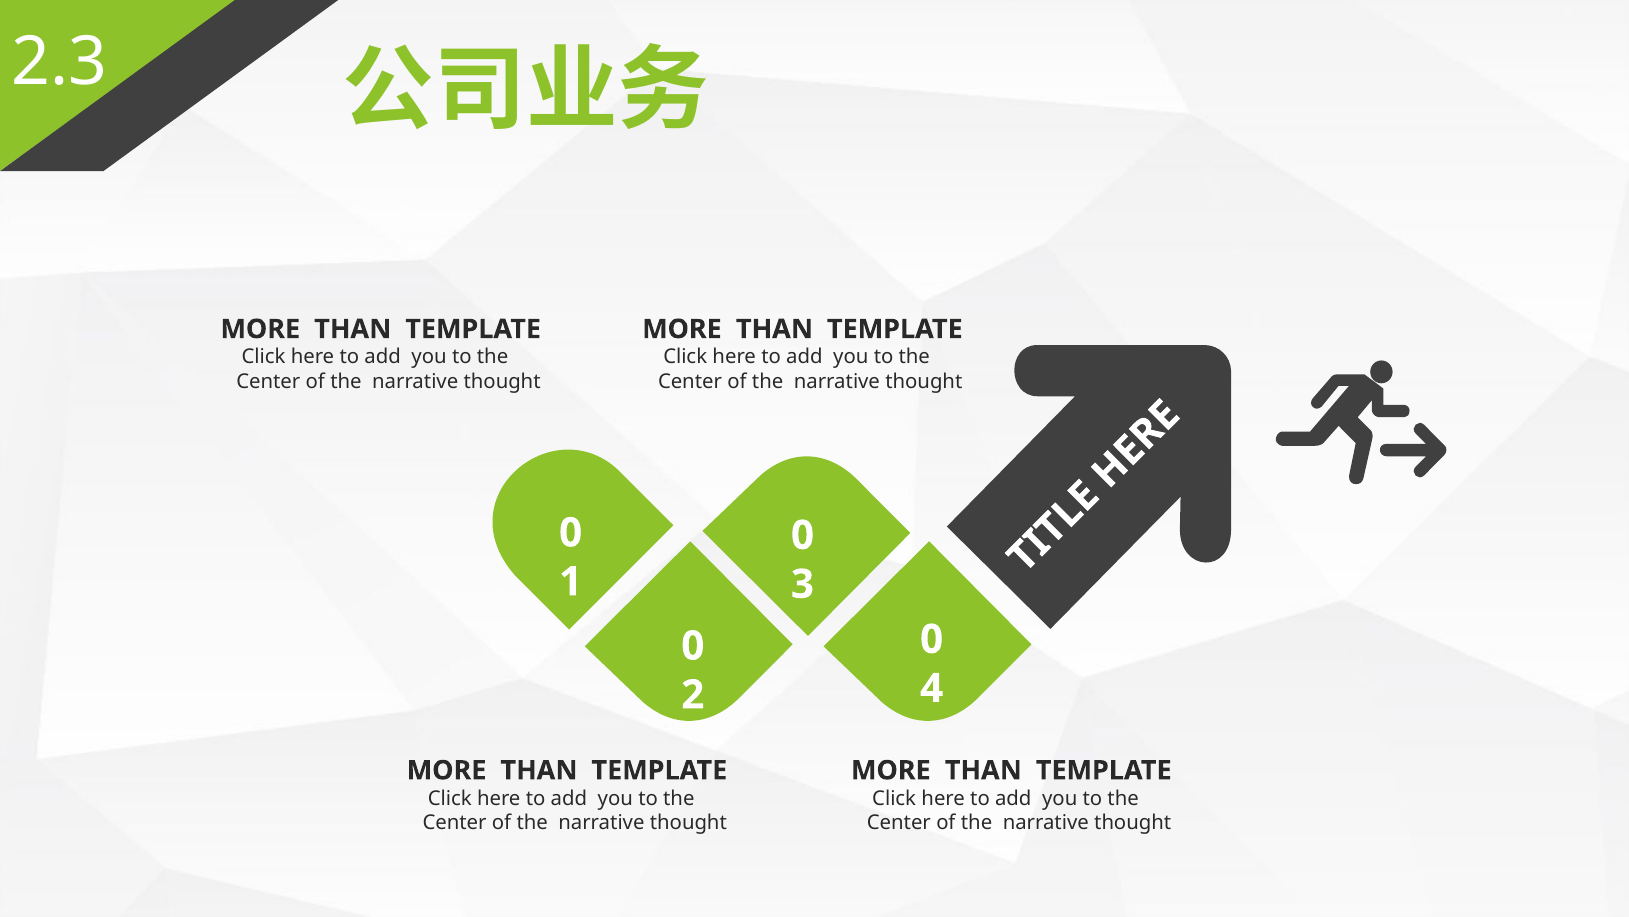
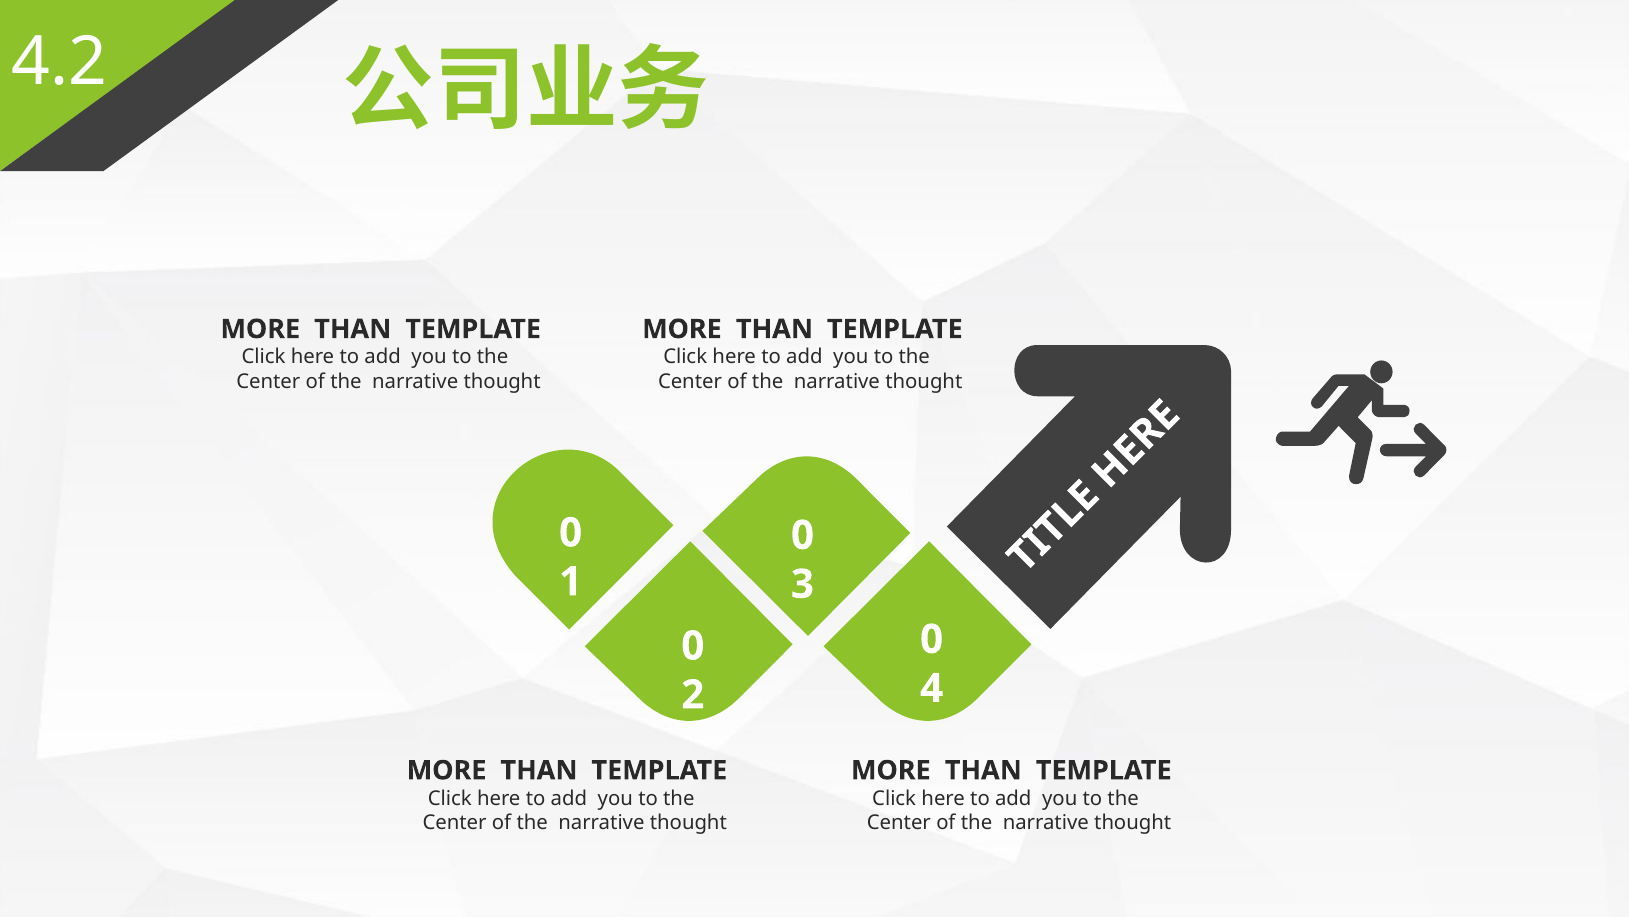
2.3: 2.3 -> 4.2 (60, 62)
